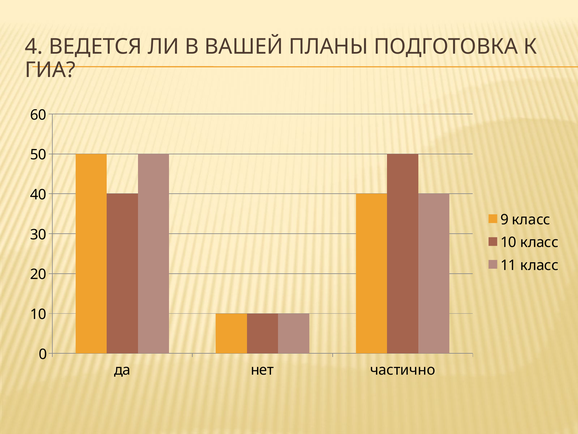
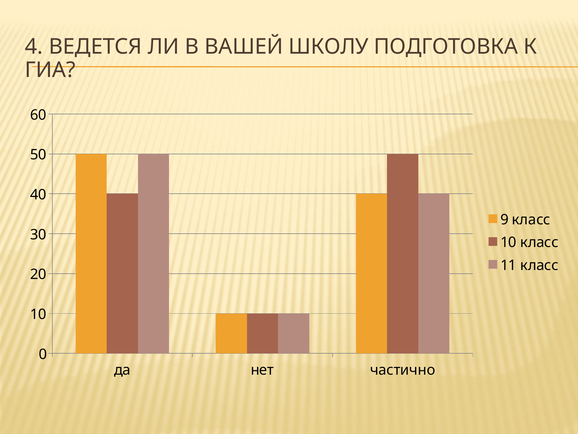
ПЛАНЫ: ПЛАНЫ -> ШКОЛУ (329, 46)
